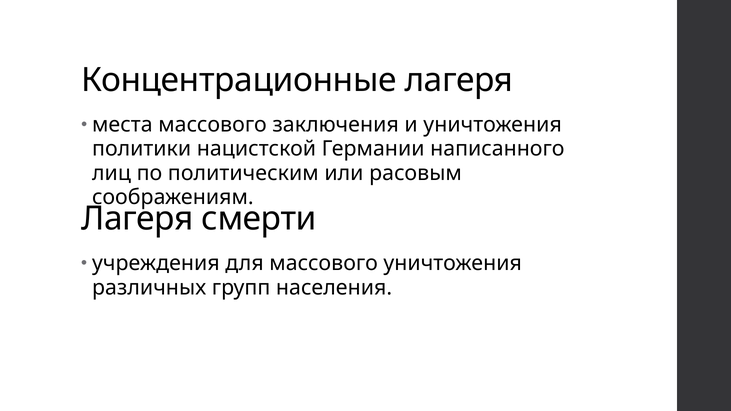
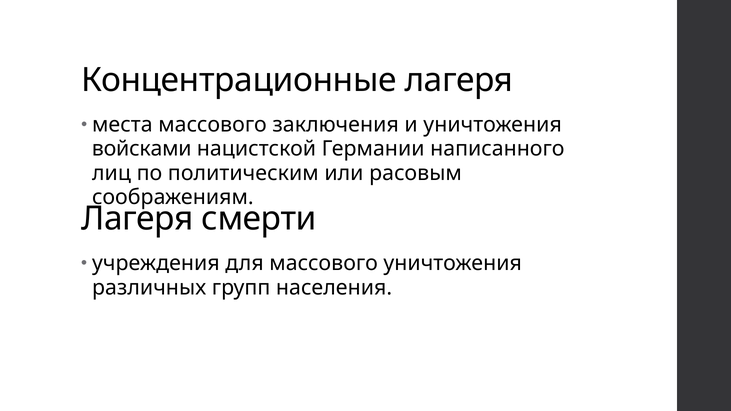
политики: политики -> войсками (142, 149)
